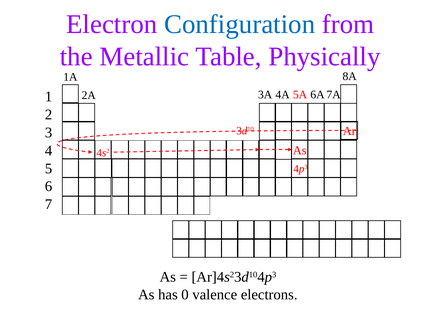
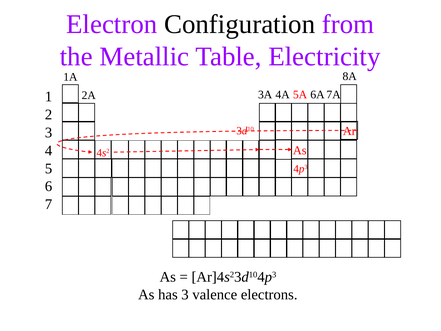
Configuration colour: blue -> black (240, 24)
Physically: Physically -> Electricity (324, 57)
has 0: 0 -> 3 (185, 294)
